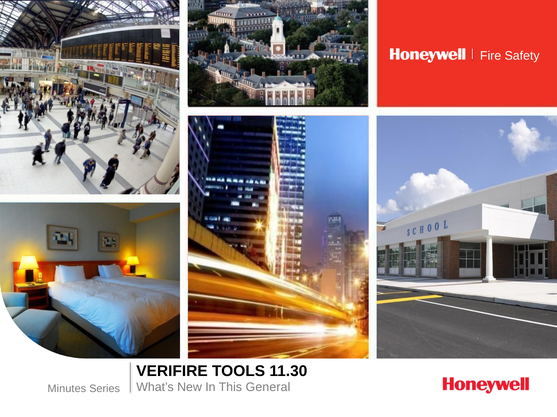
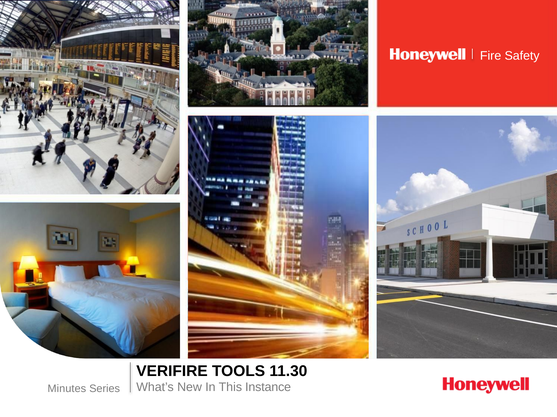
General: General -> Instance (268, 388)
